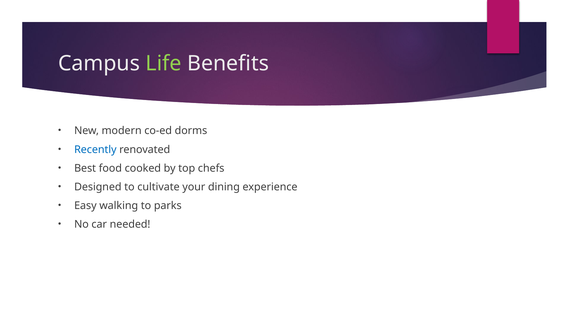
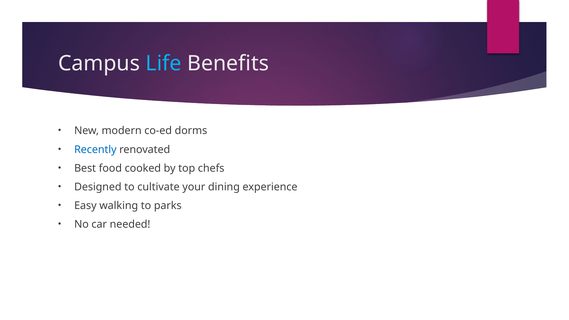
Life colour: light green -> light blue (164, 63)
